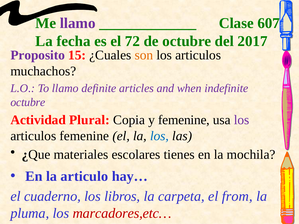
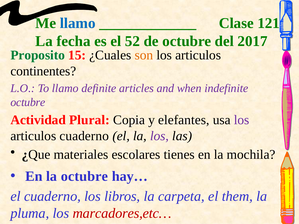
llamo colour: purple -> blue (78, 23)
607: 607 -> 121 (269, 23)
72: 72 -> 52 (132, 41)
Proposito colour: purple -> green (38, 55)
muchachos: muchachos -> continentes (43, 71)
y femenine: femenine -> elefantes (184, 120)
articulos femenine: femenine -> cuaderno (84, 136)
los colour: blue -> purple (159, 136)
la articulo: articulo -> octubre (84, 176)
from: from -> them (237, 196)
